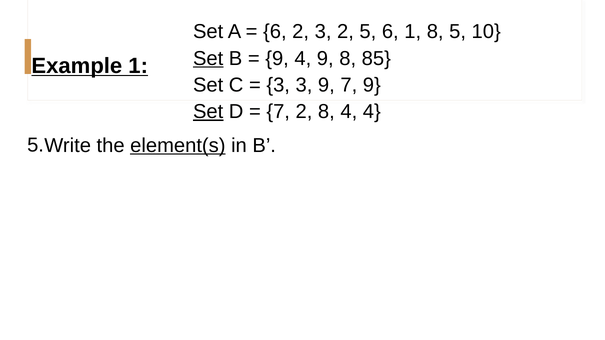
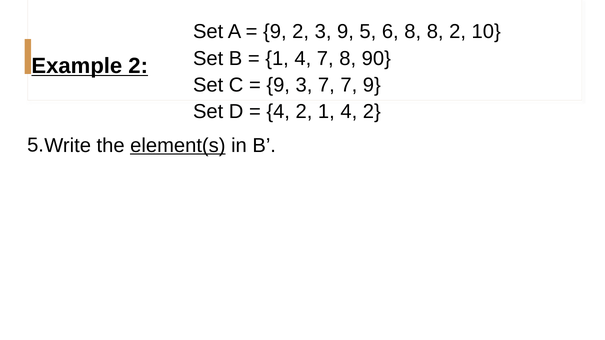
6: 6 -> 9 (275, 32)
3 2: 2 -> 9 (345, 32)
6 1: 1 -> 8 (413, 32)
8 5: 5 -> 2 (458, 32)
Set underline: present -> none (208, 58)
9: 9 -> 1 (277, 58)
4 9: 9 -> 7 (325, 58)
85: 85 -> 90 (376, 58)
Example 1: 1 -> 2 (138, 66)
3: 3 -> 9 (278, 85)
3 9: 9 -> 7 (326, 85)
Set underline: present -> none (208, 112)
7: 7 -> 4 (278, 112)
2 8: 8 -> 1 (326, 112)
4: 4 -> 2 (372, 112)
